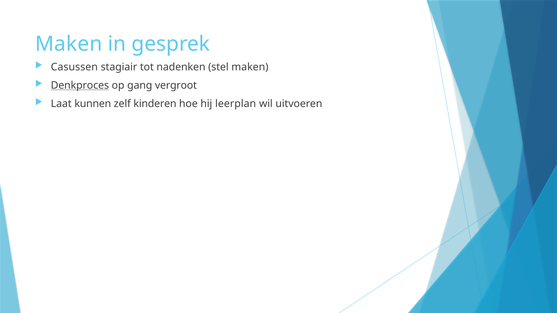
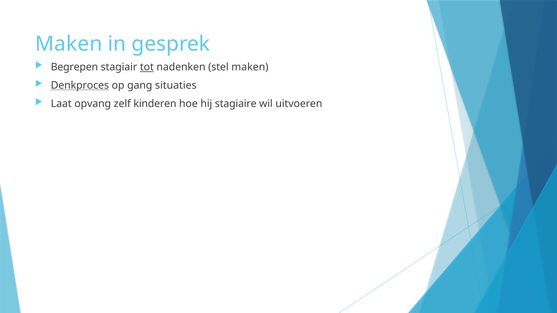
Casussen: Casussen -> Begrepen (74, 67)
tot underline: none -> present (147, 67)
vergroot: vergroot -> situaties (176, 85)
kunnen: kunnen -> opvang (93, 104)
leerplan: leerplan -> stagiaire (236, 104)
